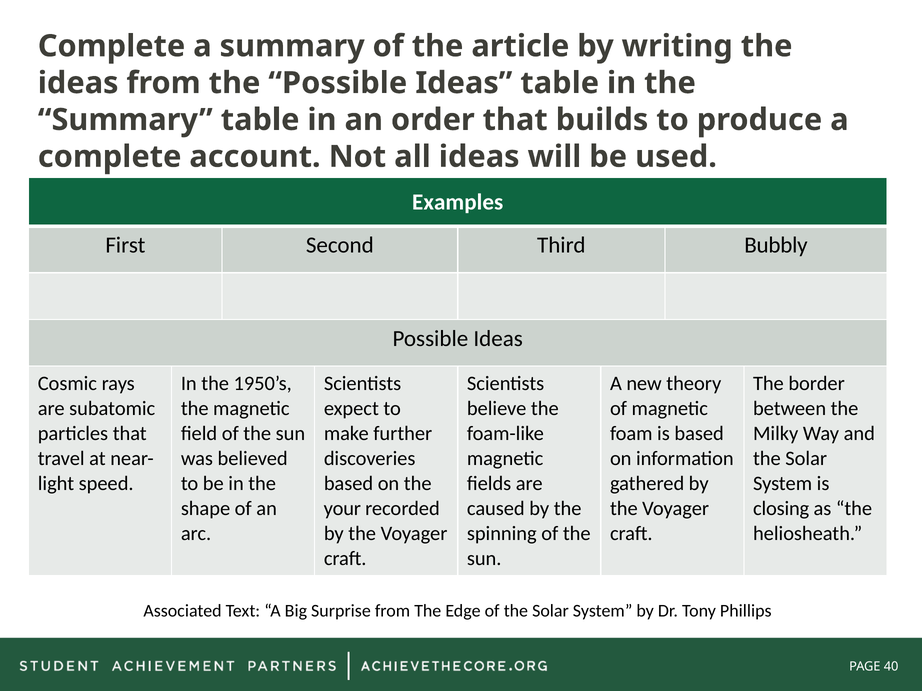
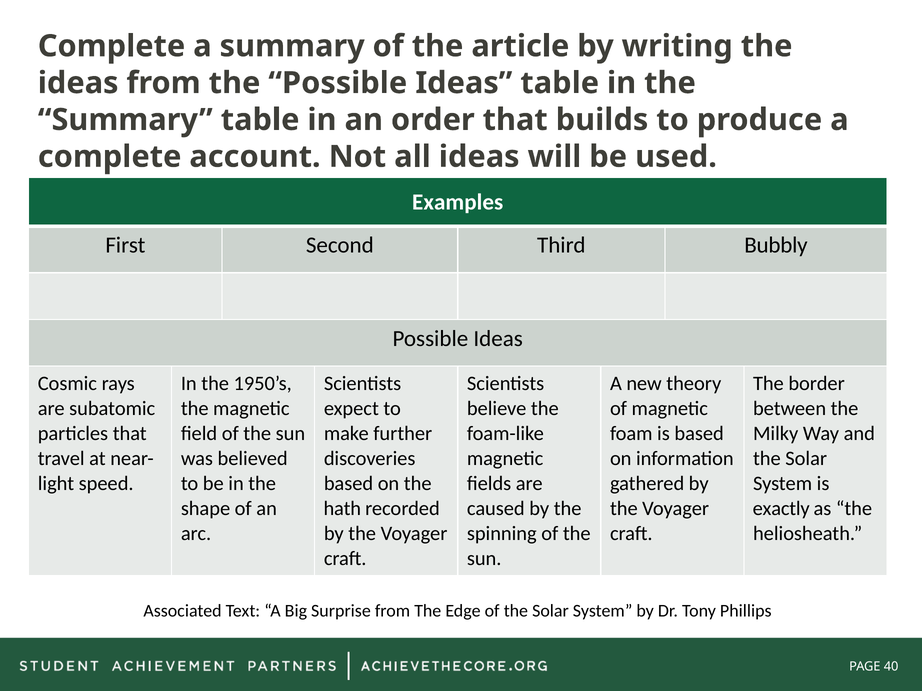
your: your -> hath (342, 509)
closing: closing -> exactly (781, 509)
